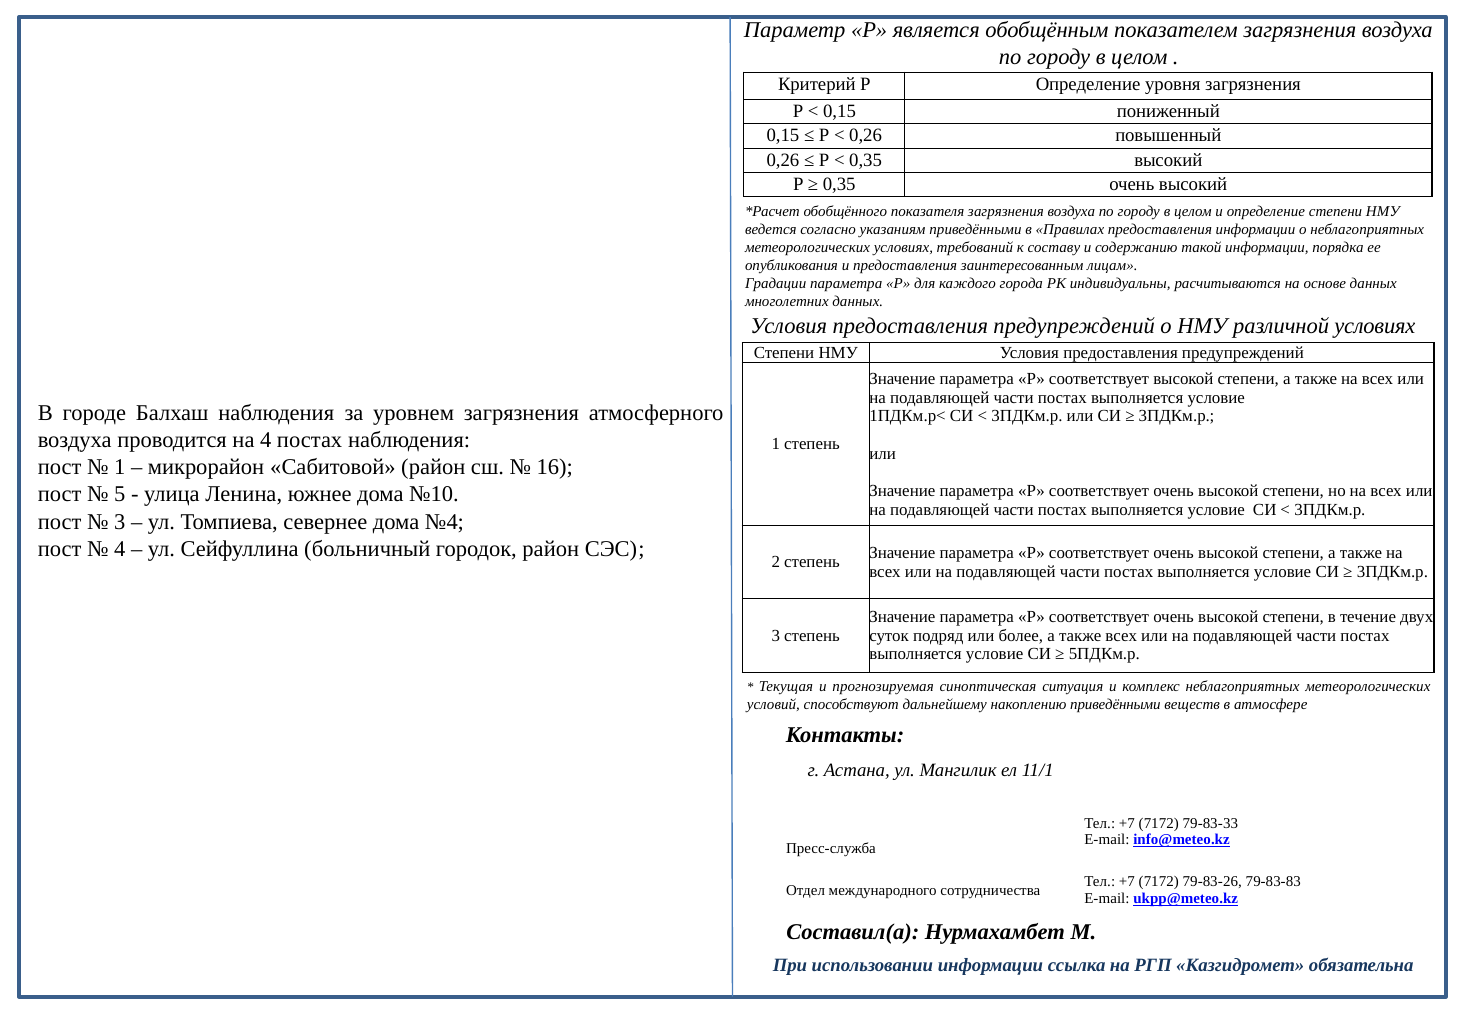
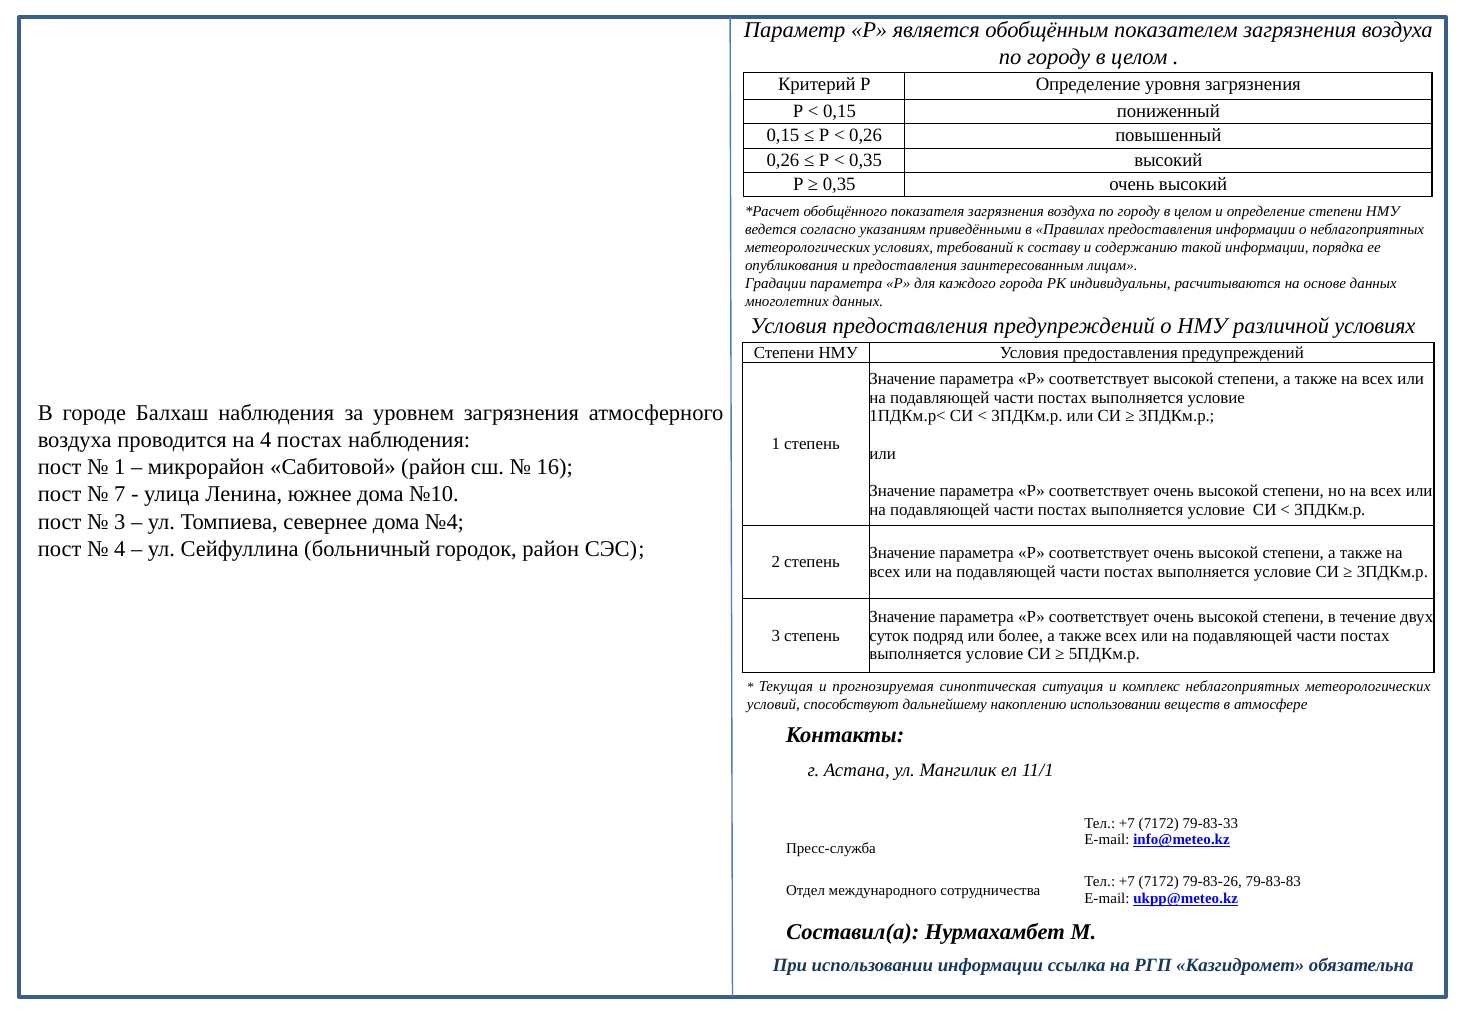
5: 5 -> 7 (120, 495)
накоплению приведёнными: приведёнными -> использовании (1115, 705)
